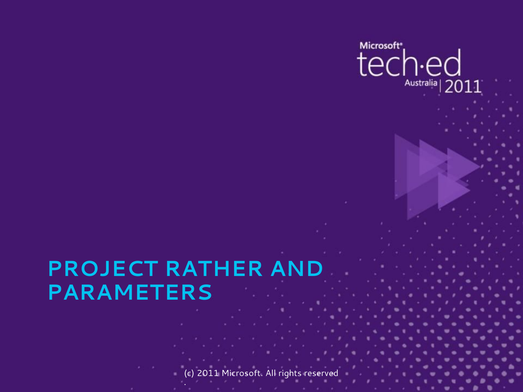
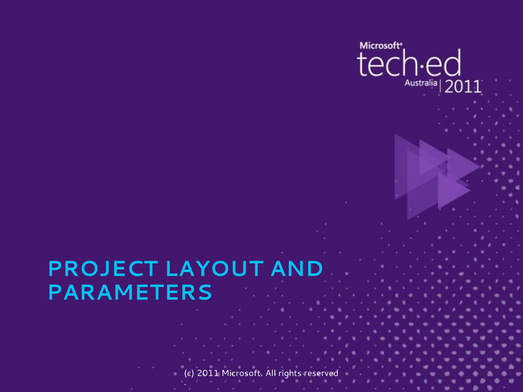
RATHER: RATHER -> LAYOUT (214, 269)
